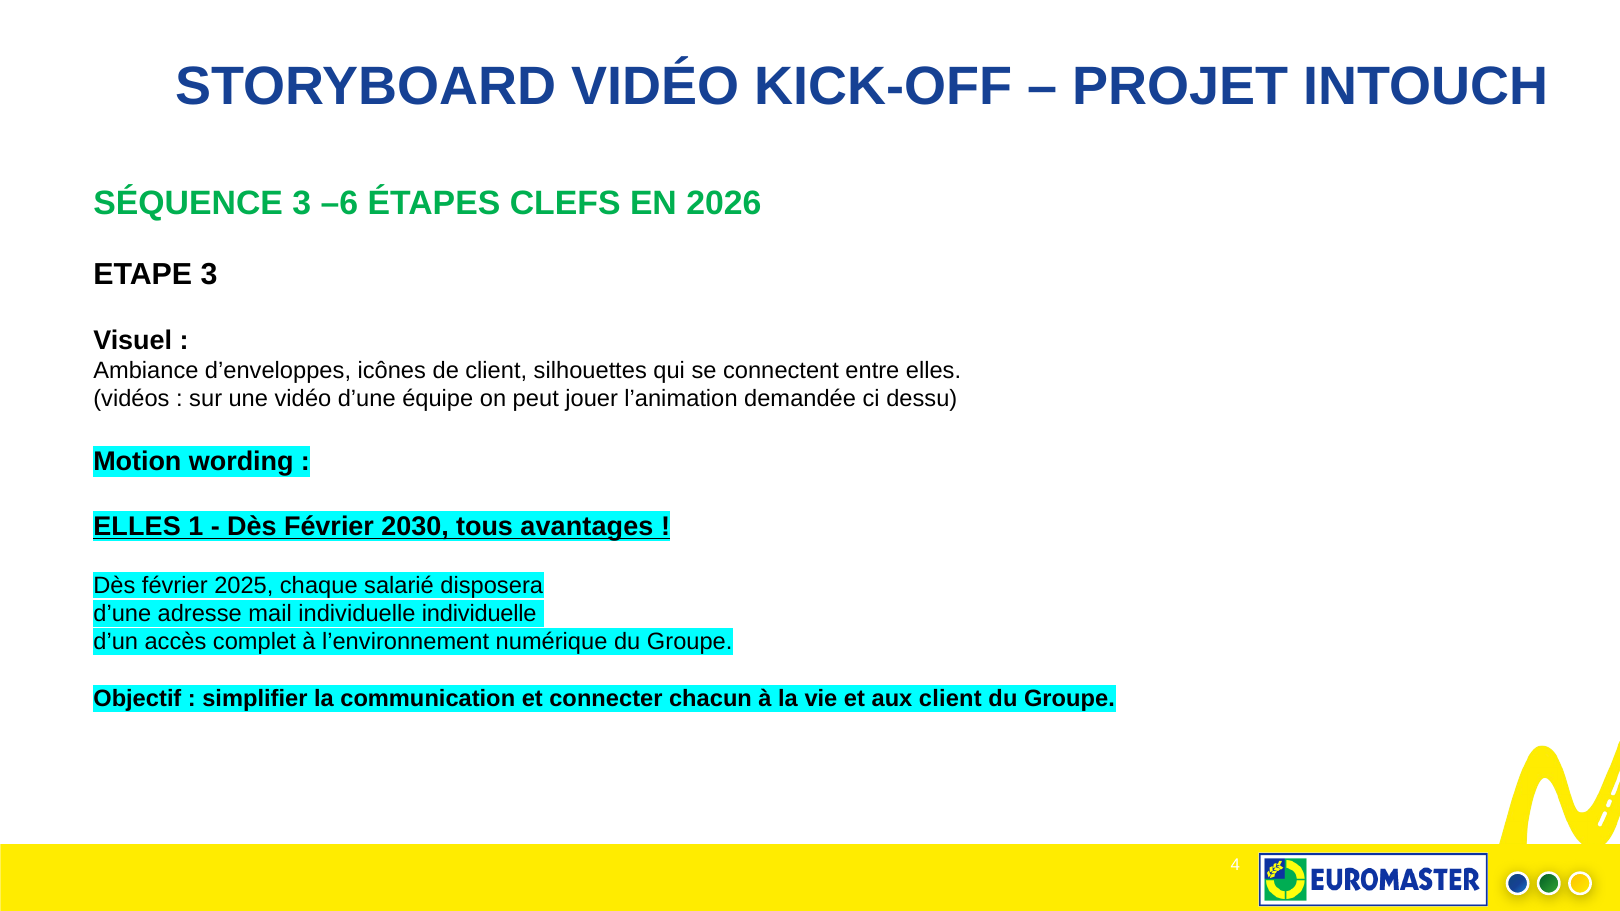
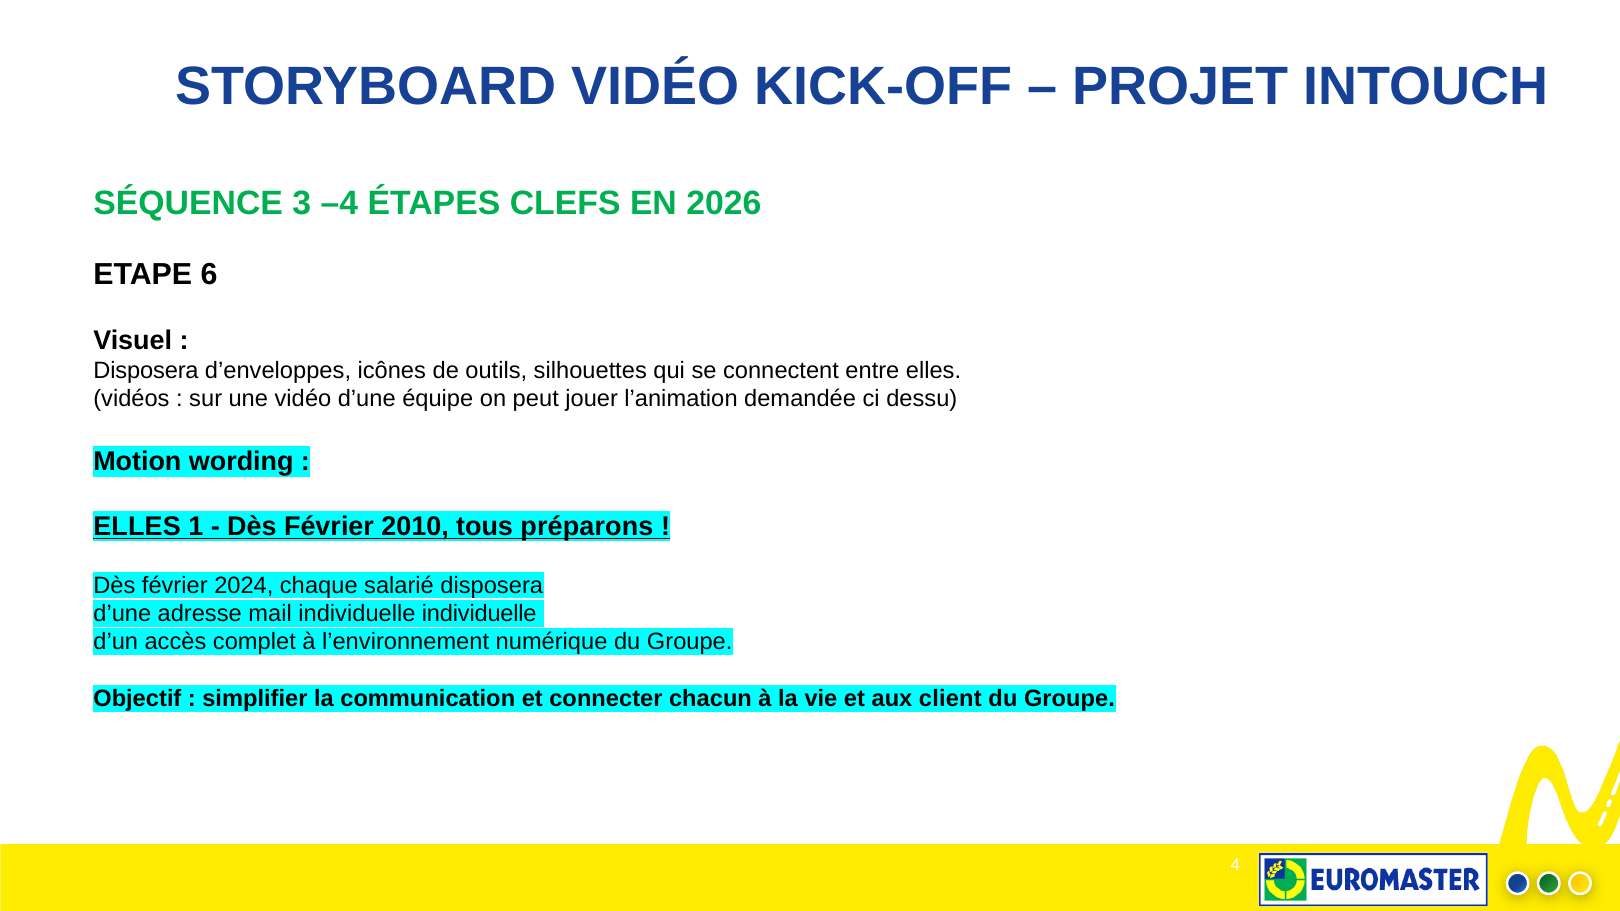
–6: –6 -> –4 (339, 203)
ETAPE 3: 3 -> 6 (209, 274)
Ambiance: Ambiance -> Disposera (146, 371)
de client: client -> outils (496, 371)
2030: 2030 -> 2010 (415, 527)
avantages: avantages -> préparons (587, 527)
2025: 2025 -> 2024 (244, 585)
